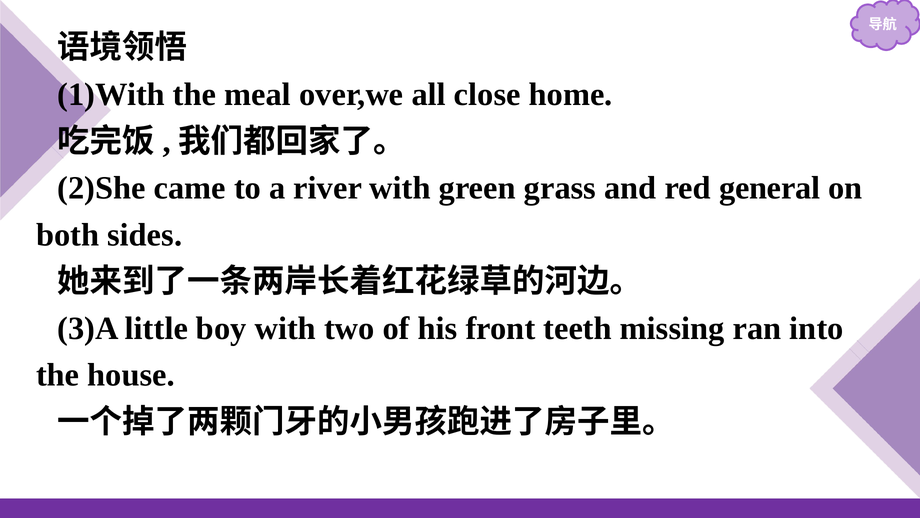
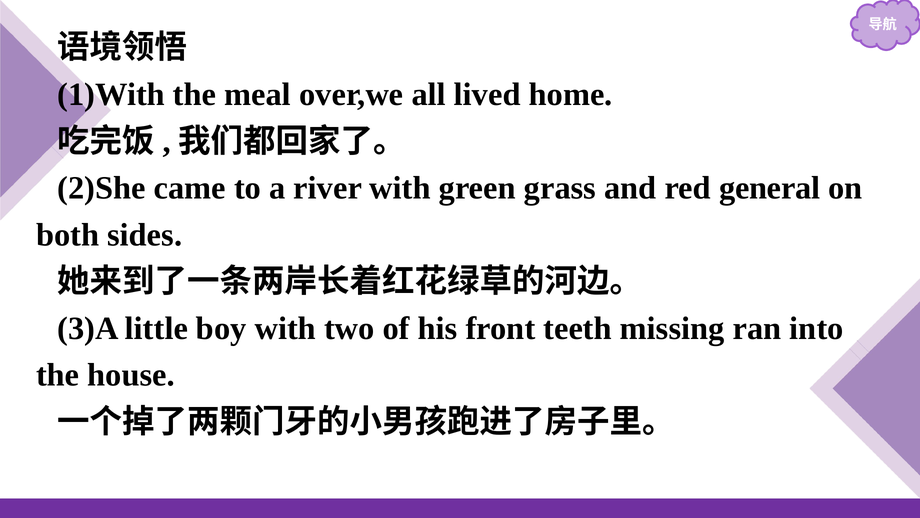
close: close -> lived (487, 94)
